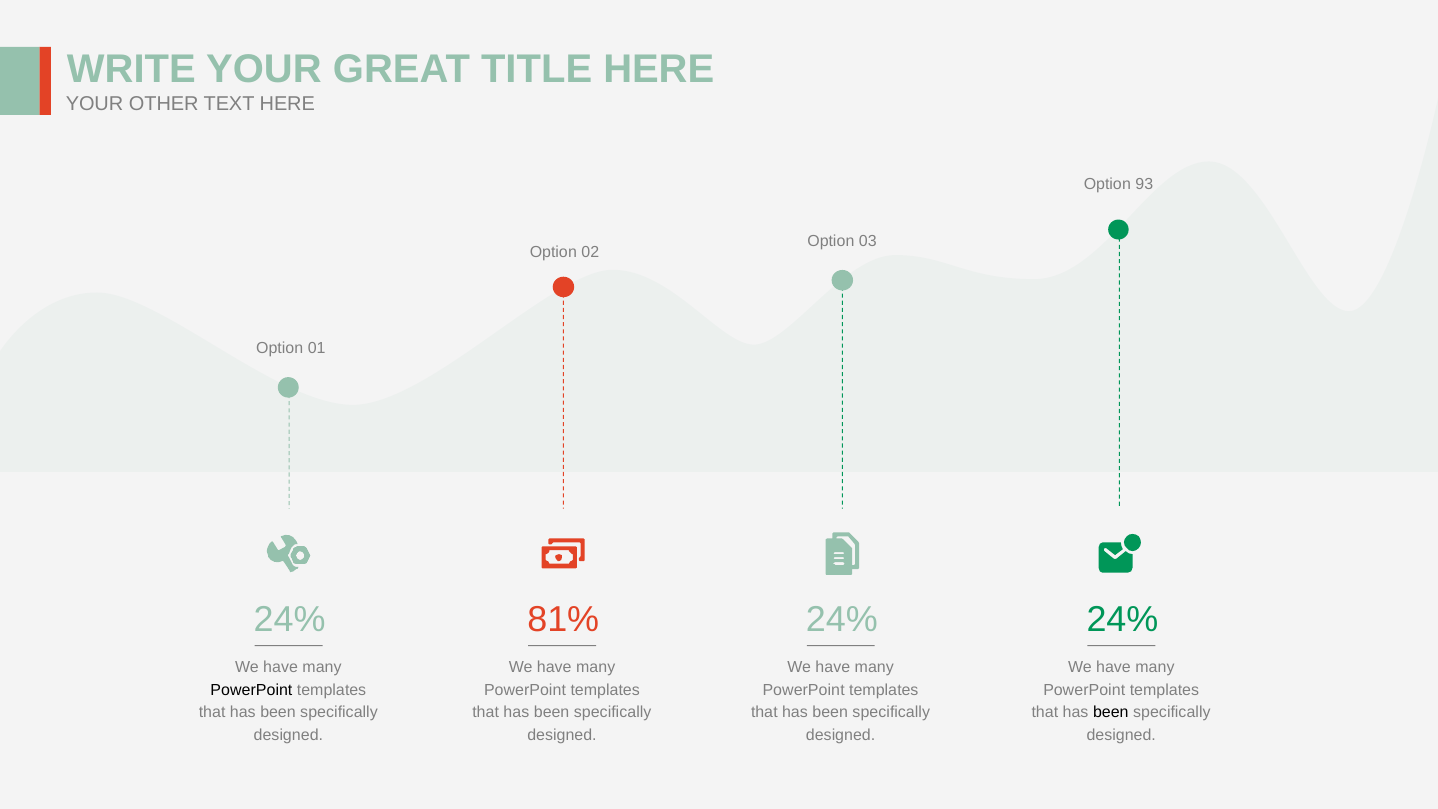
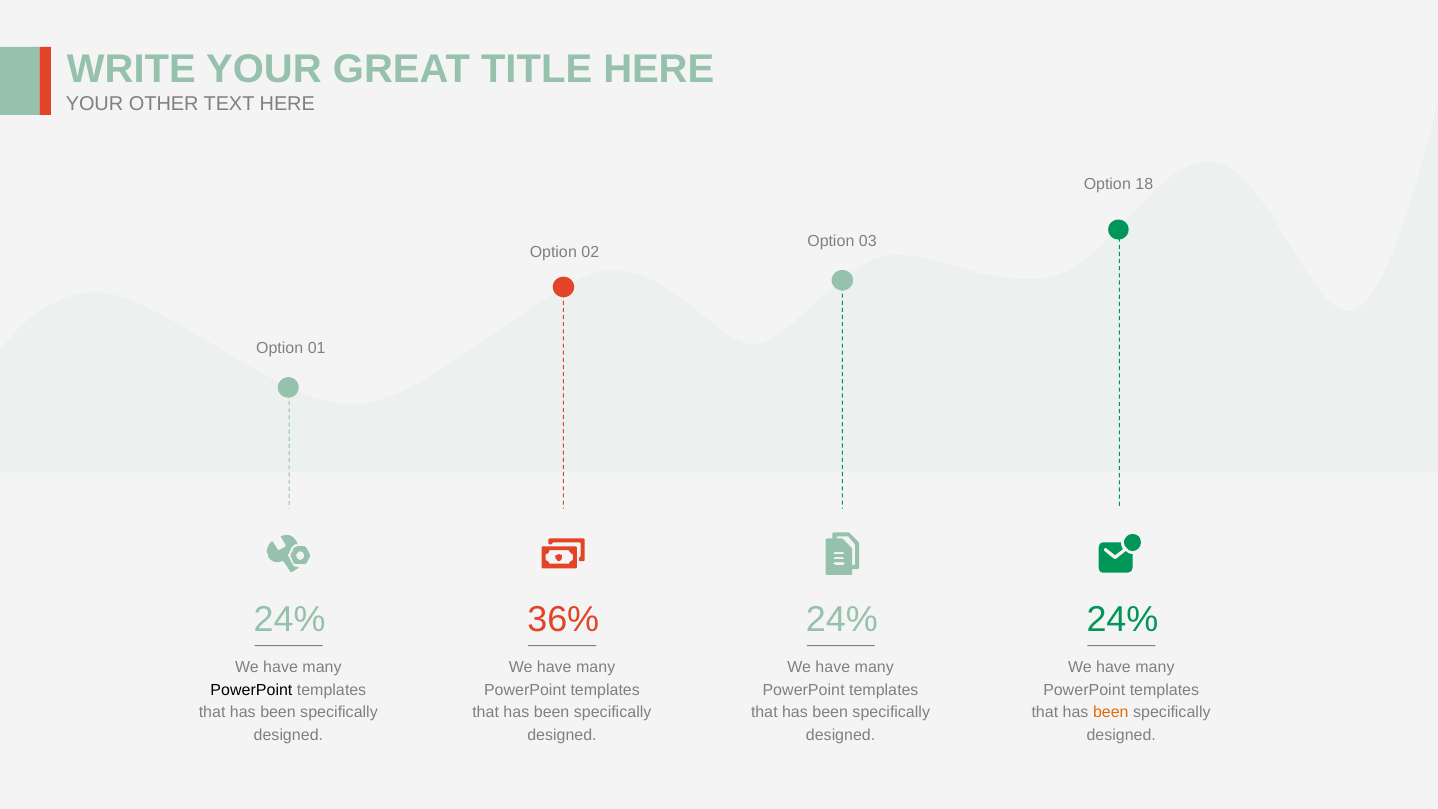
93: 93 -> 18 (1144, 184)
81%: 81% -> 36% (563, 619)
been colour: black -> orange (1111, 712)
